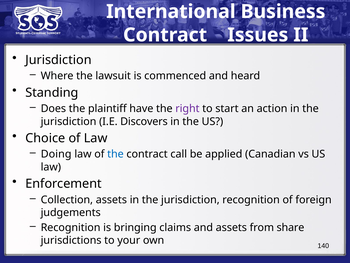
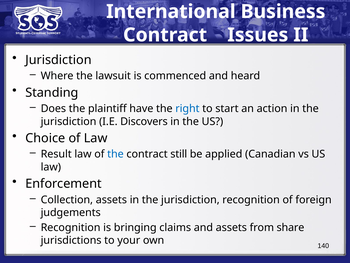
right colour: purple -> blue (187, 108)
Doing: Doing -> Result (56, 154)
call: call -> still (179, 154)
